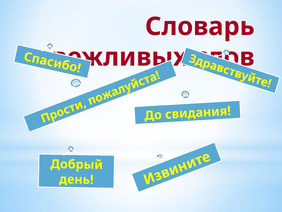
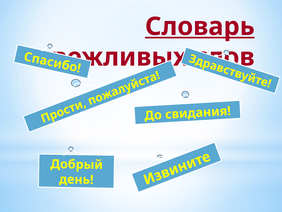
Словарь underline: none -> present (200, 27)
